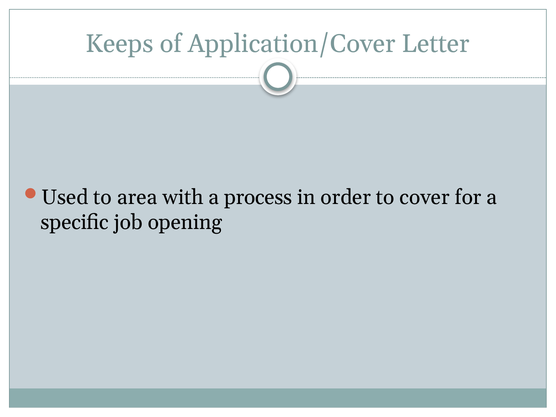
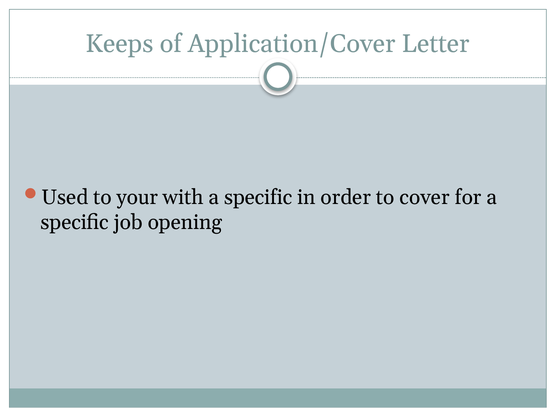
area: area -> your (137, 197)
with a process: process -> specific (258, 197)
